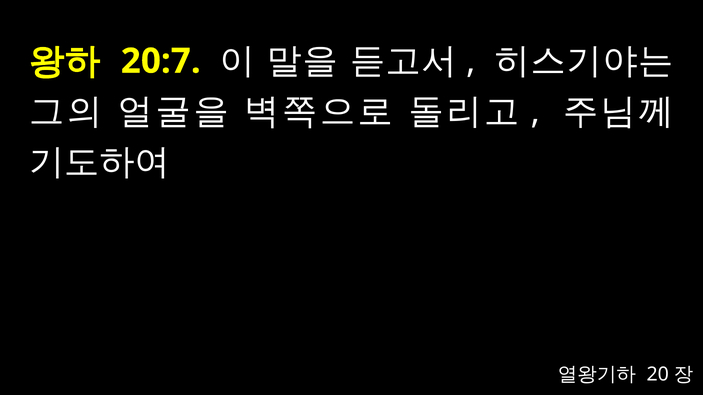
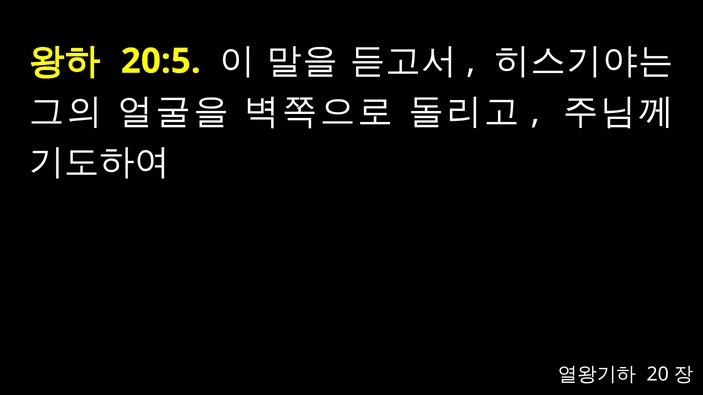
20:7: 20:7 -> 20:5 (161, 61)
